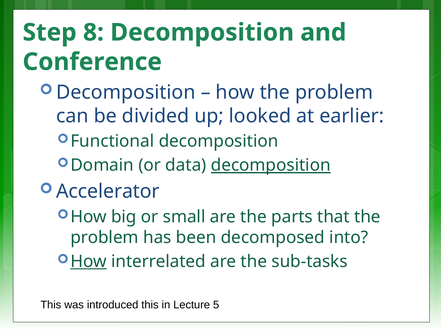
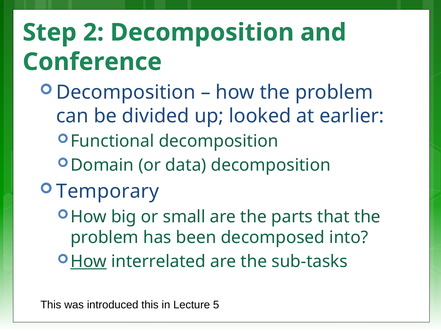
8: 8 -> 2 (93, 32)
decomposition underline: present -> none (271, 165)
Accelerator: Accelerator -> Temporary (108, 191)
